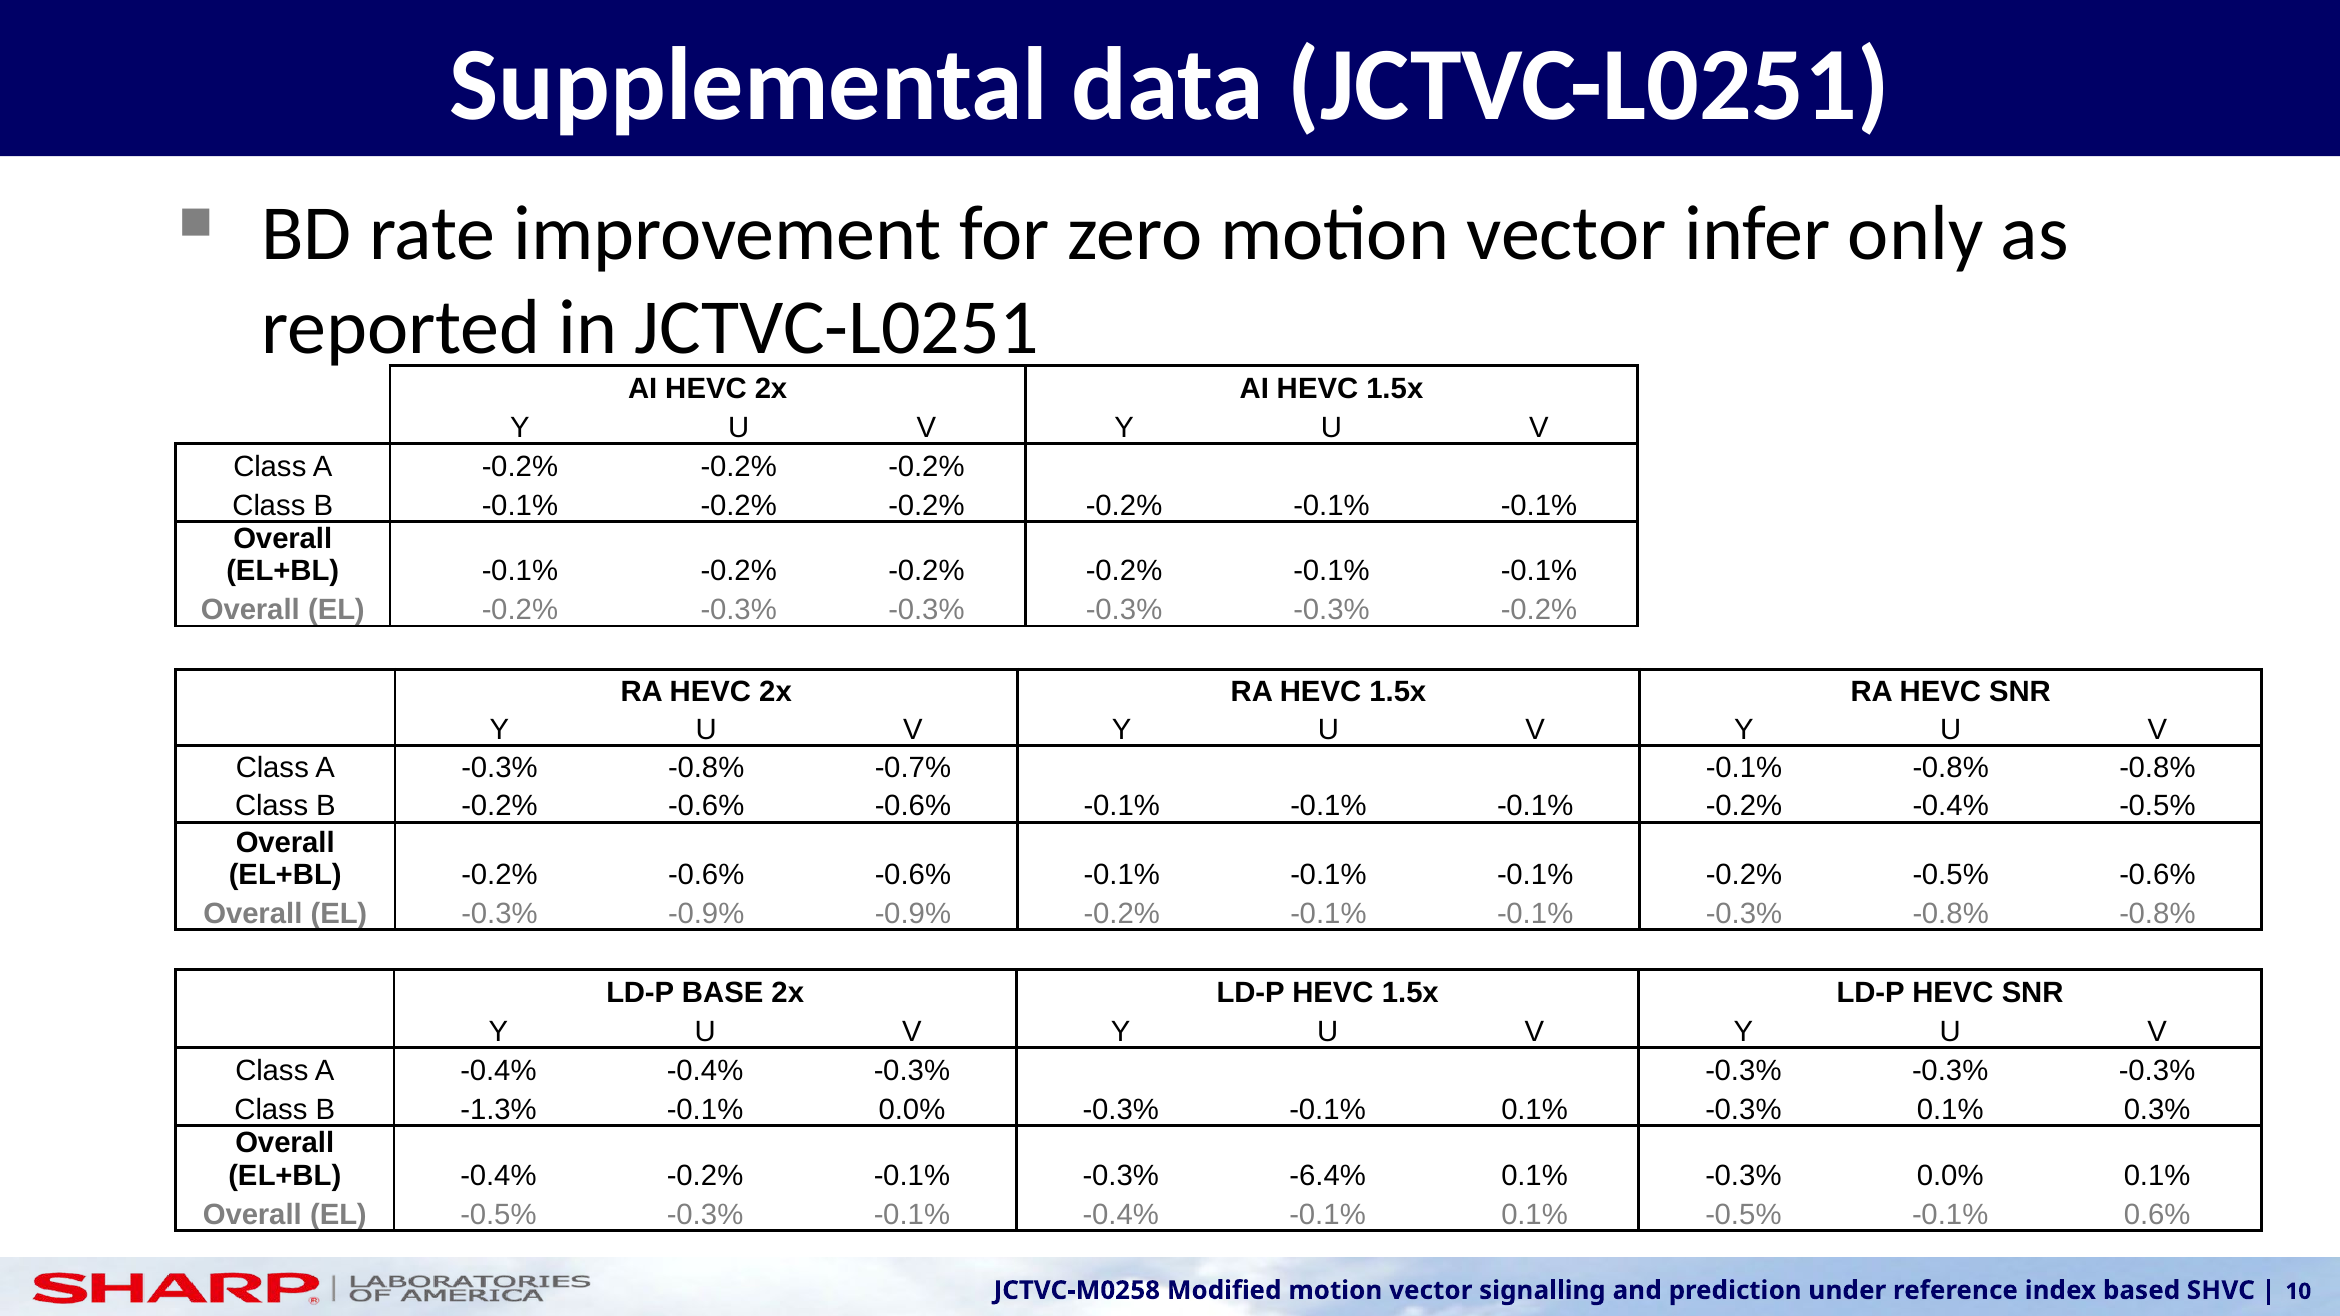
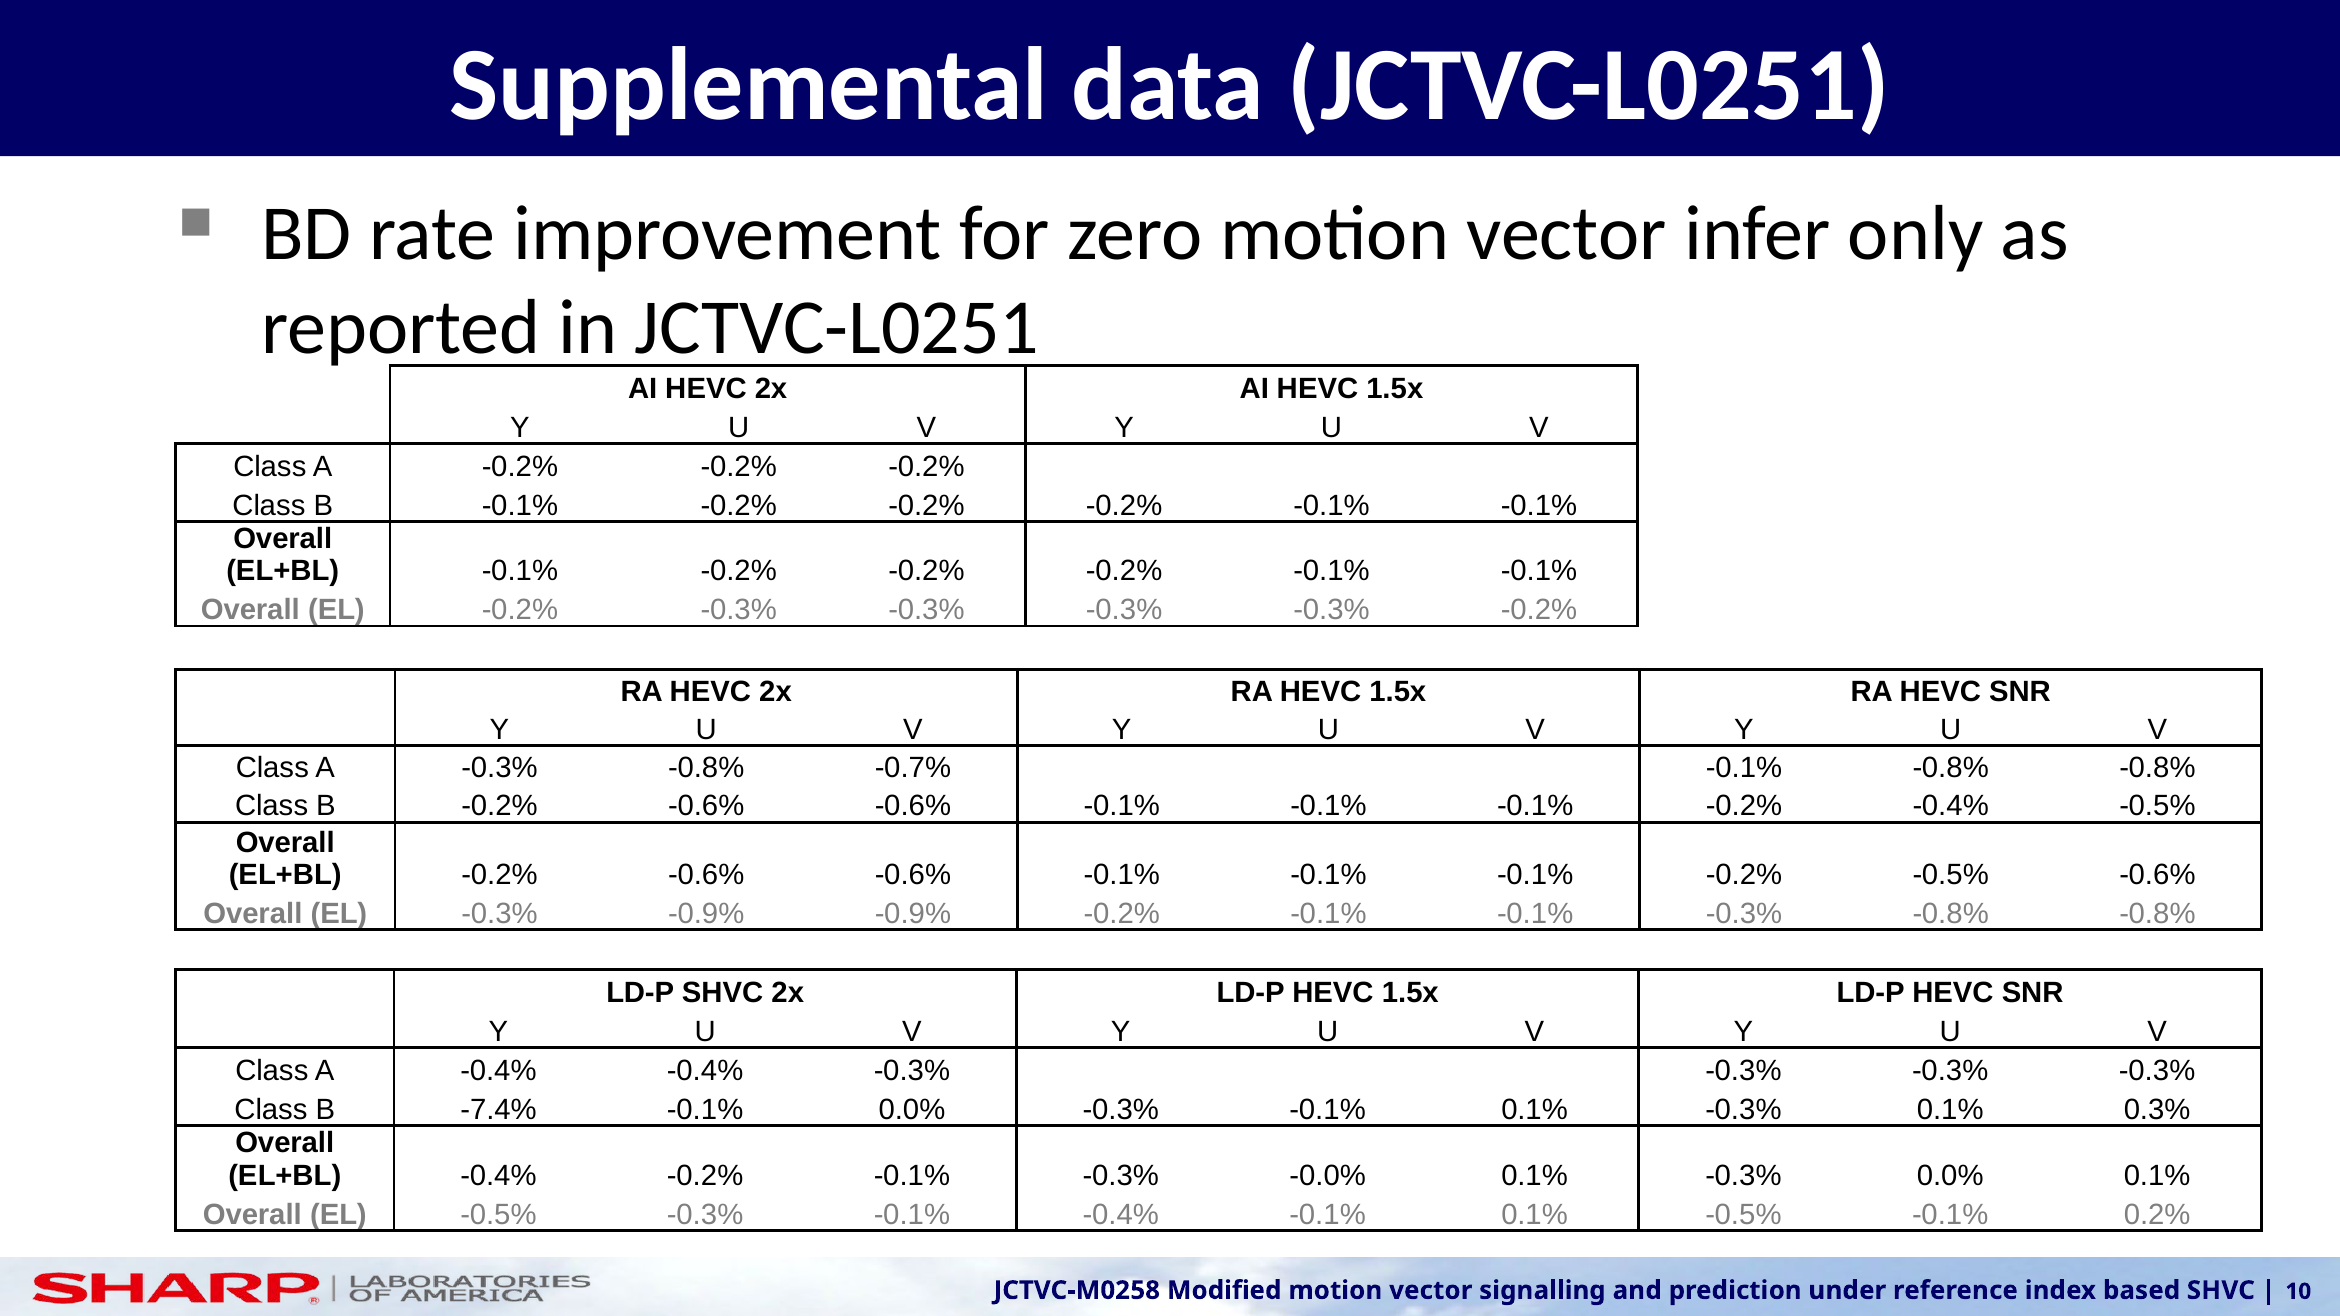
LD-P BASE: BASE -> SHVC (723, 993)
-1.3%: -1.3% -> -7.4% (499, 1110)
-6.4%: -6.4% -> -0.0% (1328, 1176)
0.6%: 0.6% -> 0.2% (2157, 1215)
